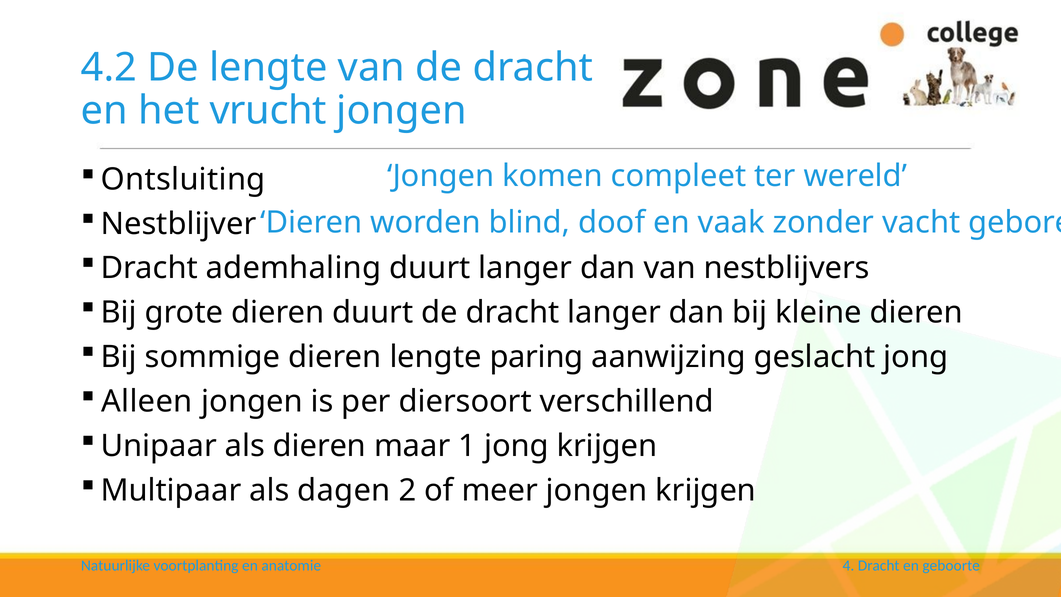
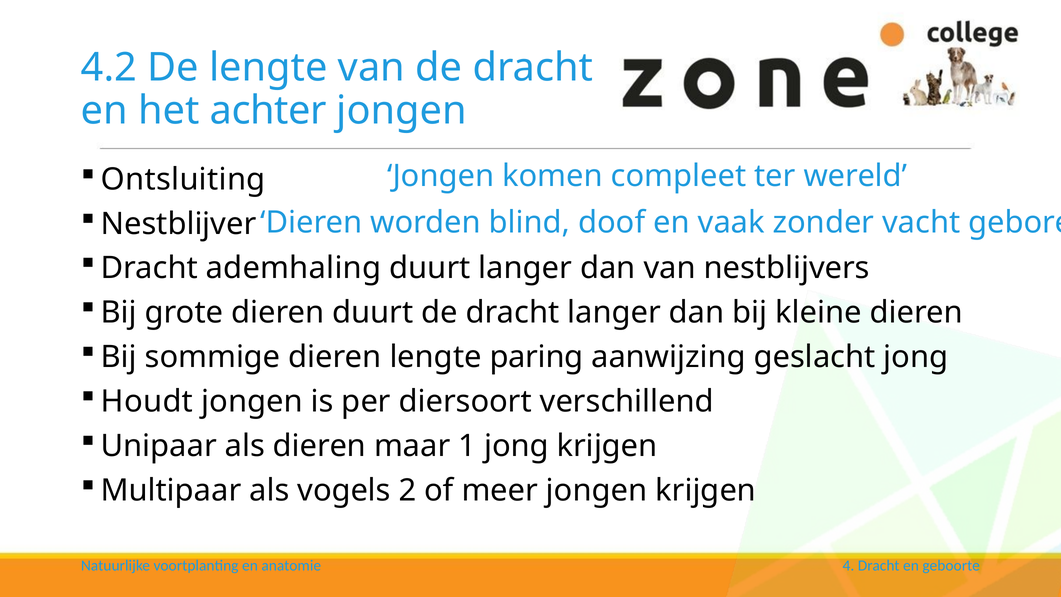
vrucht: vrucht -> achter (268, 111)
Alleen: Alleen -> Houdt (147, 401)
dagen: dagen -> vogels (344, 490)
